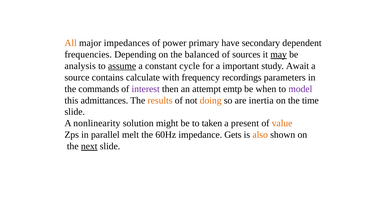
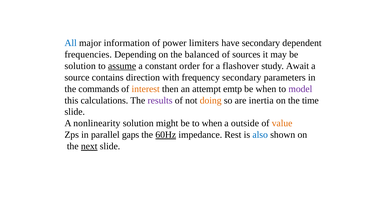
All colour: orange -> blue (71, 43)
impedances: impedances -> information (127, 43)
primary: primary -> limiters (204, 43)
may underline: present -> none (279, 54)
analysis: analysis -> solution (80, 66)
cycle: cycle -> order (190, 66)
important: important -> flashover (241, 66)
calculate: calculate -> direction (143, 77)
frequency recordings: recordings -> secondary (242, 77)
interest colour: purple -> orange (146, 89)
admittances: admittances -> calculations (104, 100)
results colour: orange -> purple (160, 100)
to taken: taken -> when (212, 123)
present: present -> outside (245, 123)
melt: melt -> gaps (131, 135)
60Hz underline: none -> present (166, 135)
Gets: Gets -> Rest (233, 135)
also colour: orange -> blue (260, 135)
